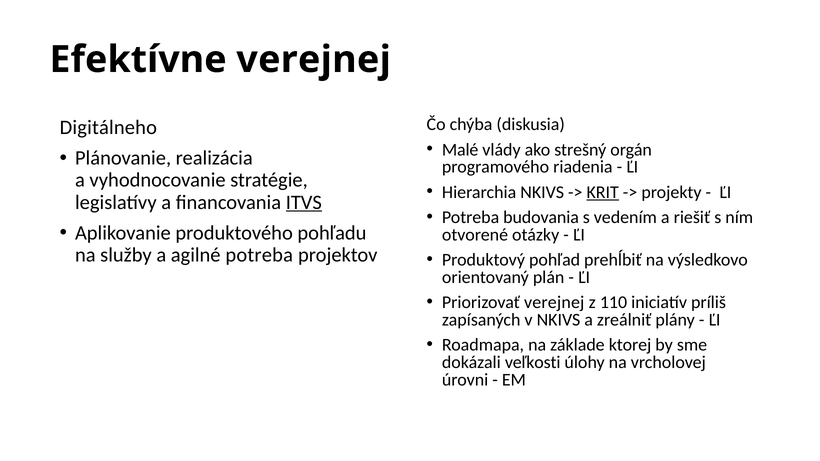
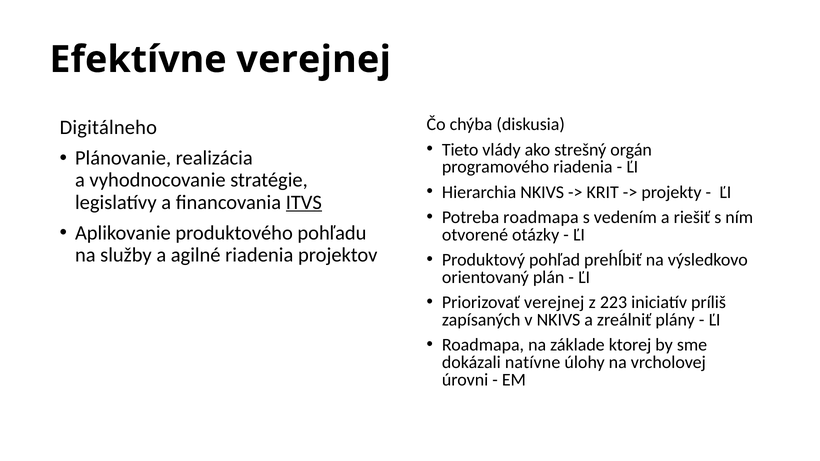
Malé: Malé -> Tieto (460, 150)
KRIT underline: present -> none (603, 192)
Potreba budovania: budovania -> roadmapa (541, 217)
agilné potreba: potreba -> riadenia (259, 255)
110: 110 -> 223 (614, 302)
veľkosti: veľkosti -> natívne (533, 362)
